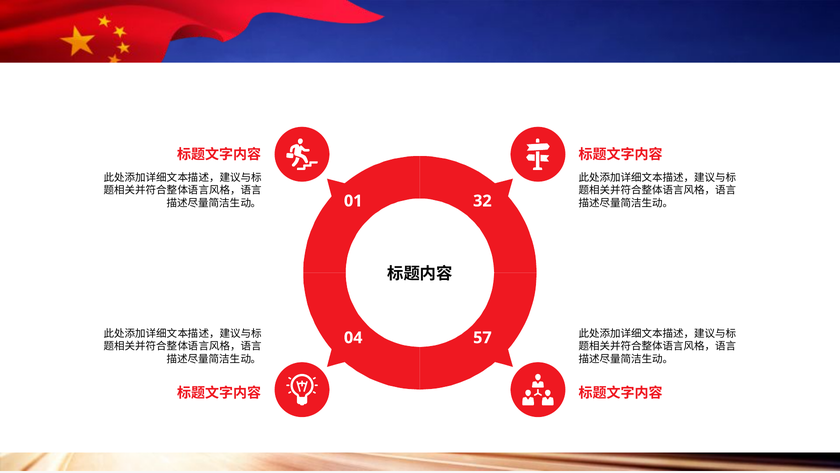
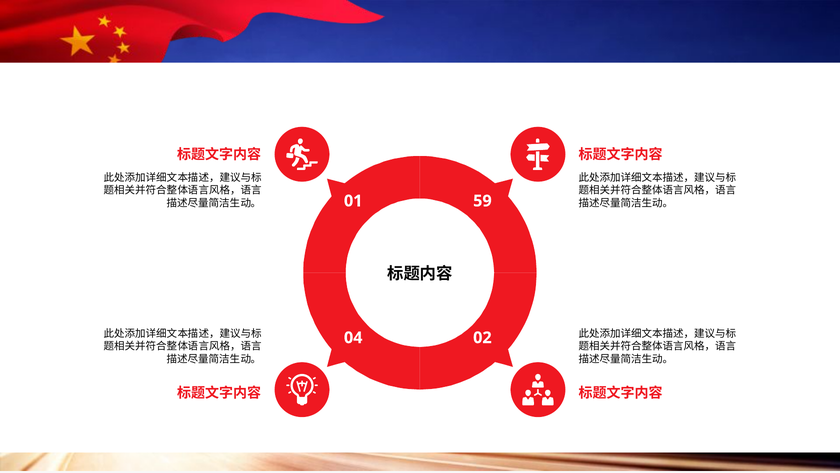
32: 32 -> 59 (482, 201)
57: 57 -> 02 (482, 337)
